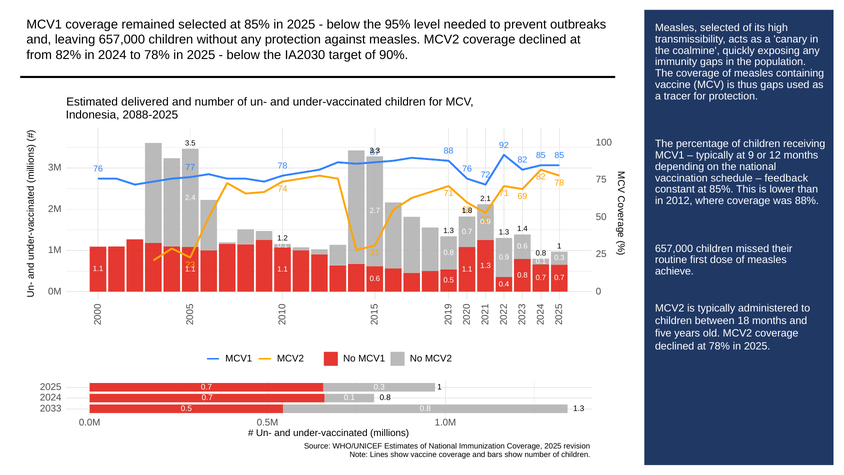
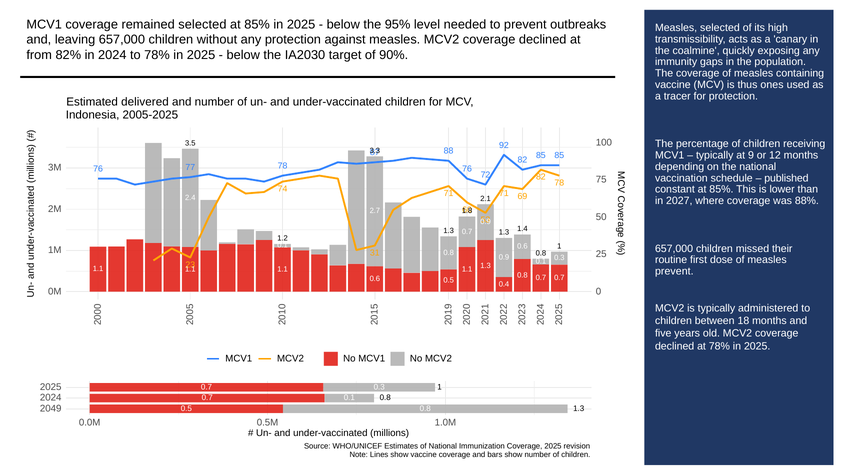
thus gaps: gaps -> ones (772, 85)
2088-2025: 2088-2025 -> 2005-2025 (150, 115)
feedback: feedback -> published (786, 178)
2012: 2012 -> 2027 (679, 201)
achieve: achieve -> prevent (674, 271)
2033: 2033 -> 2049 (51, 408)
